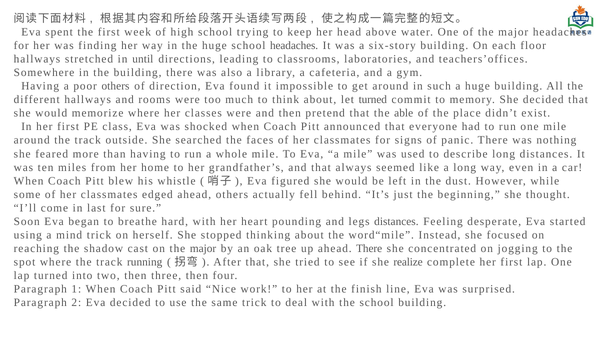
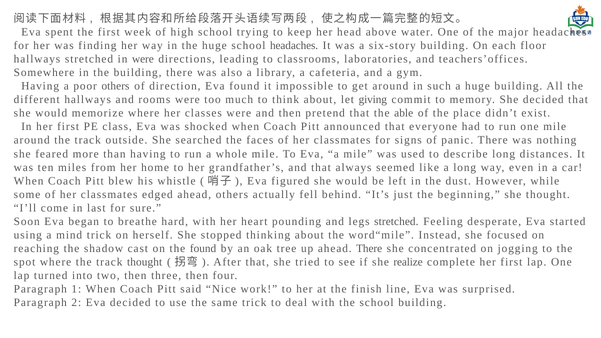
in until: until -> were (143, 59)
let turned: turned -> giving (373, 100)
legs distances: distances -> stretched (396, 221)
on the major: major -> found (203, 248)
track running: running -> thought (145, 262)
